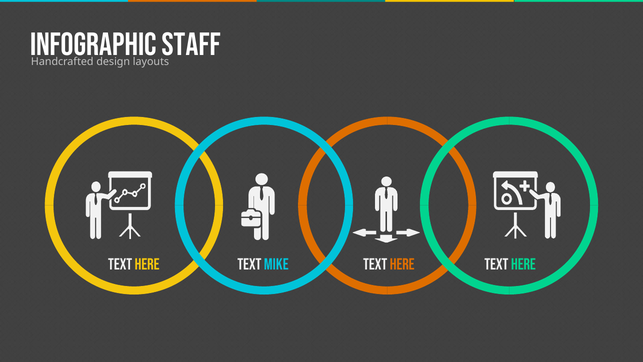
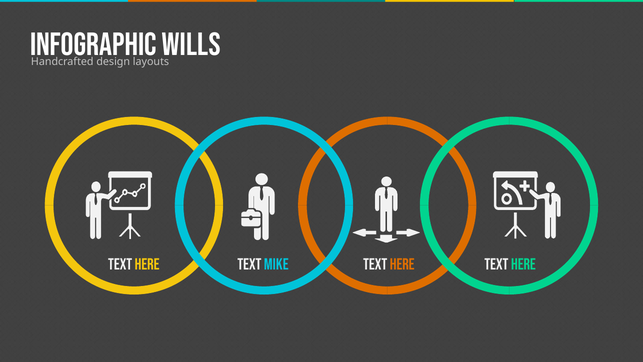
STAFF: STAFF -> WILLS (191, 45)
